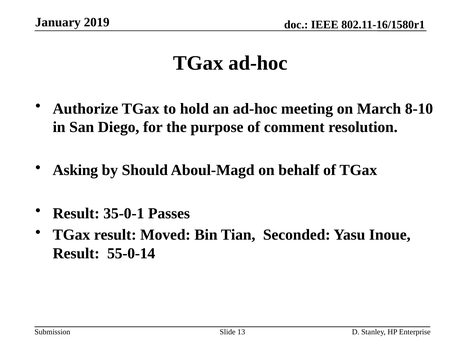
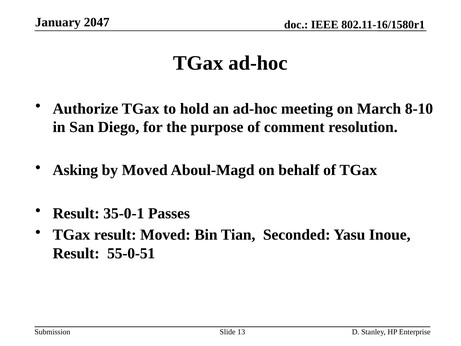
2019: 2019 -> 2047 (97, 22)
by Should: Should -> Moved (145, 170)
55-0-14: 55-0-14 -> 55-0-51 (131, 253)
